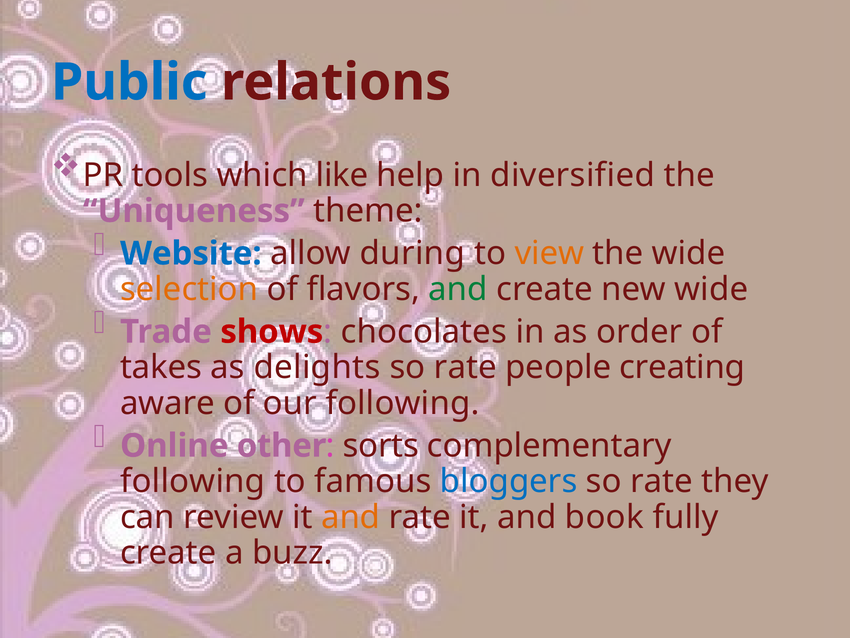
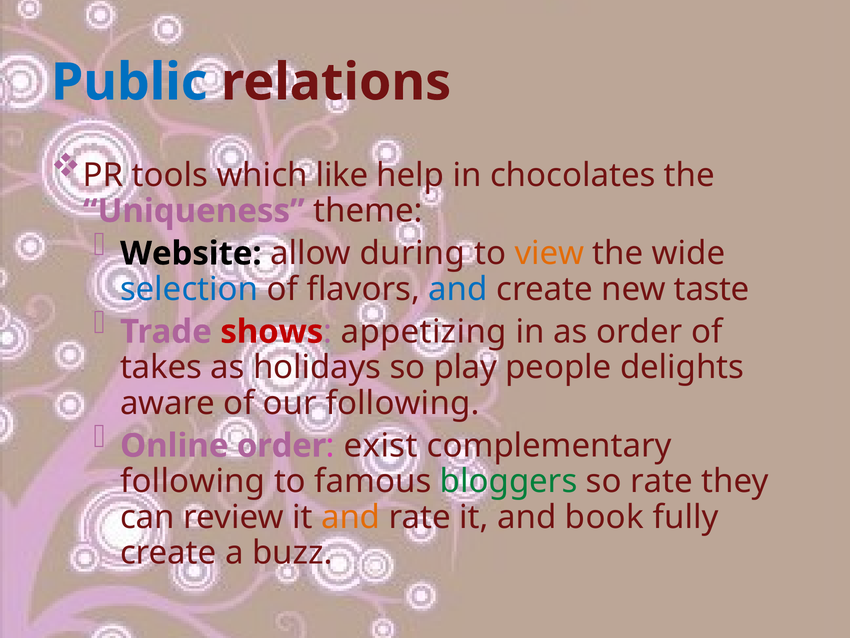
diversified: diversified -> chocolates (573, 175)
Website colour: blue -> black (191, 253)
selection colour: orange -> blue (189, 289)
and colour: green -> blue (458, 289)
new wide: wide -> taste (712, 289)
chocolates: chocolates -> appetizing (424, 332)
delights: delights -> holidays (317, 367)
rate: rate -> play (465, 367)
creating: creating -> delights (682, 367)
Online other: other -> order (282, 445)
sorts: sorts -> exist (381, 445)
bloggers colour: blue -> green (509, 481)
